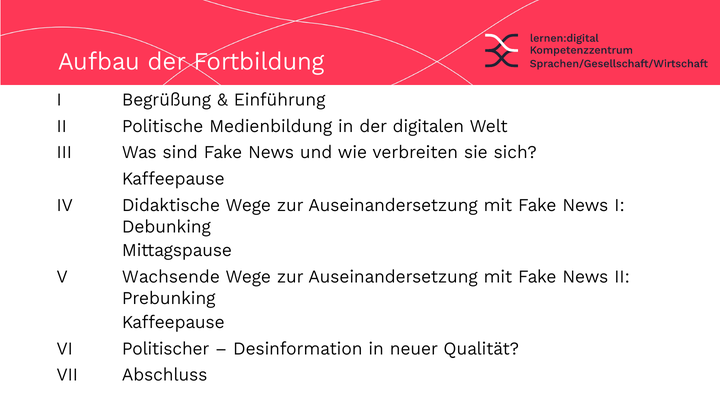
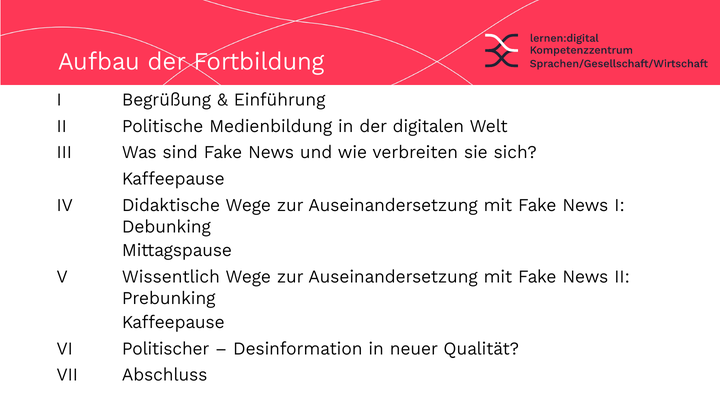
Wachsende: Wachsende -> Wissentlich (171, 277)
